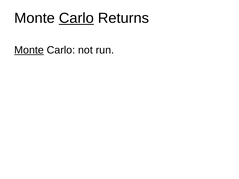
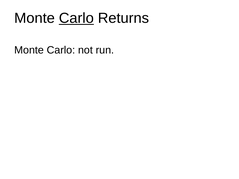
Monte underline: present -> none (29, 50)
